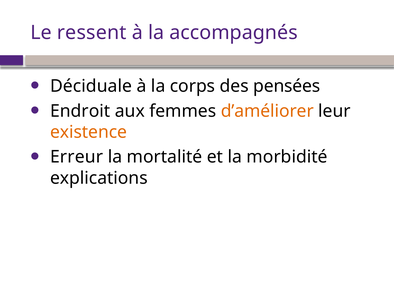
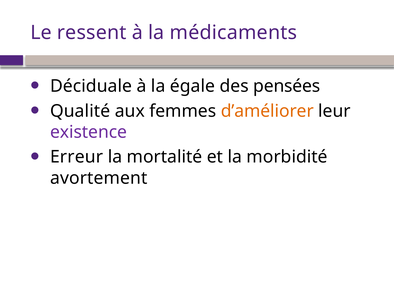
accompagnés: accompagnés -> médicaments (233, 33)
corps: corps -> égale (192, 86)
Endroit: Endroit -> Qualité (80, 111)
existence colour: orange -> purple (89, 132)
explications: explications -> avortement (99, 178)
